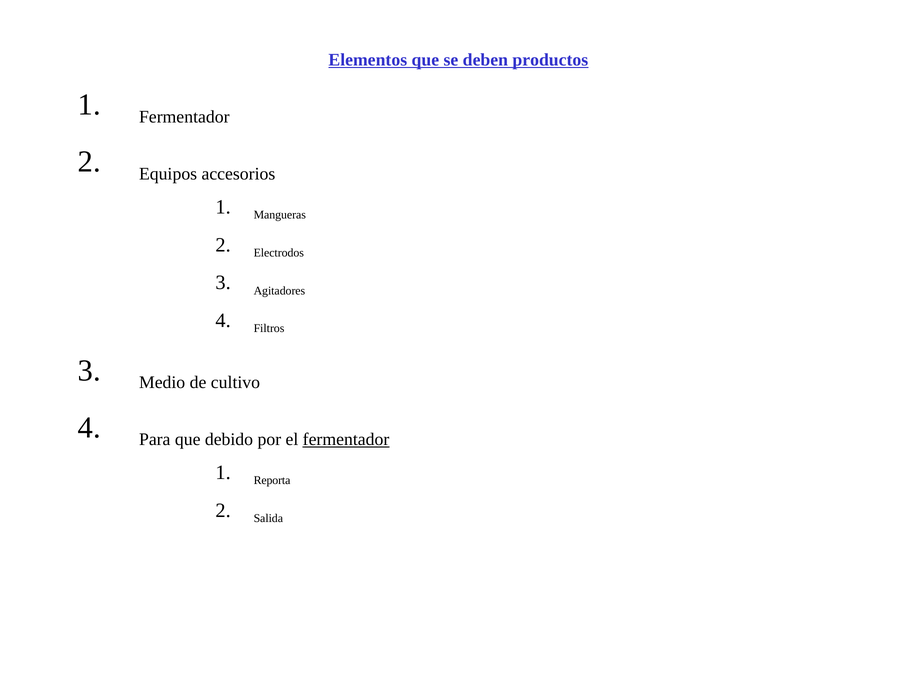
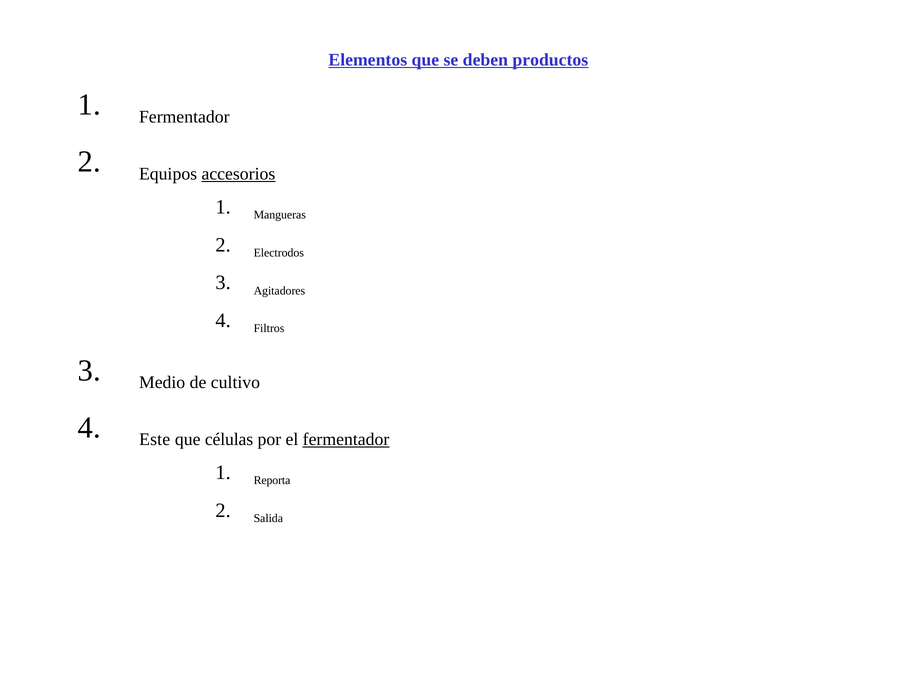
accesorios underline: none -> present (238, 174)
Para: Para -> Este (155, 440)
debido: debido -> células (229, 440)
